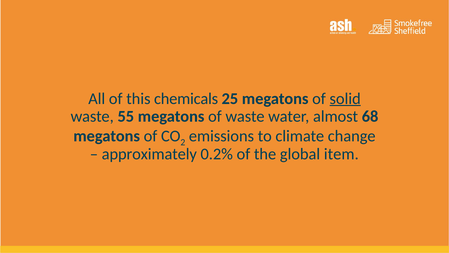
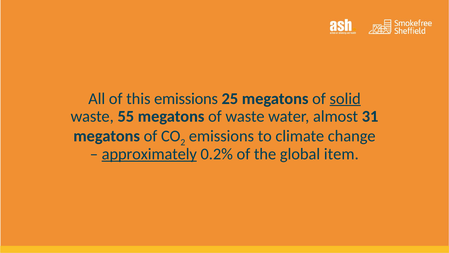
this chemicals: chemicals -> emissions (186, 98)
68: 68 -> 31 (370, 116)
approximately underline: none -> present (149, 154)
